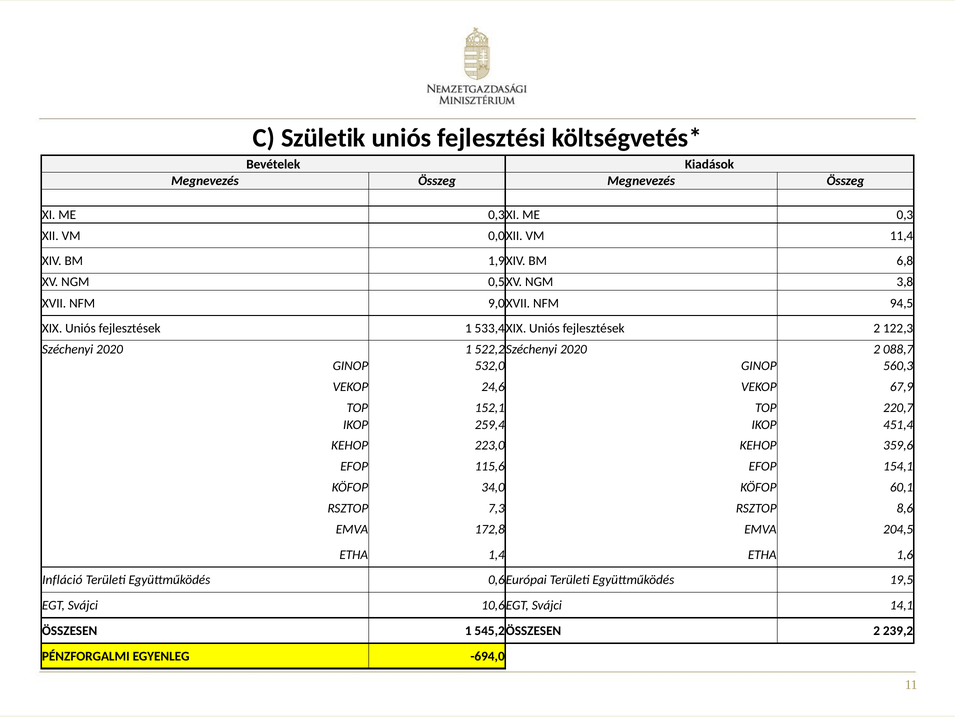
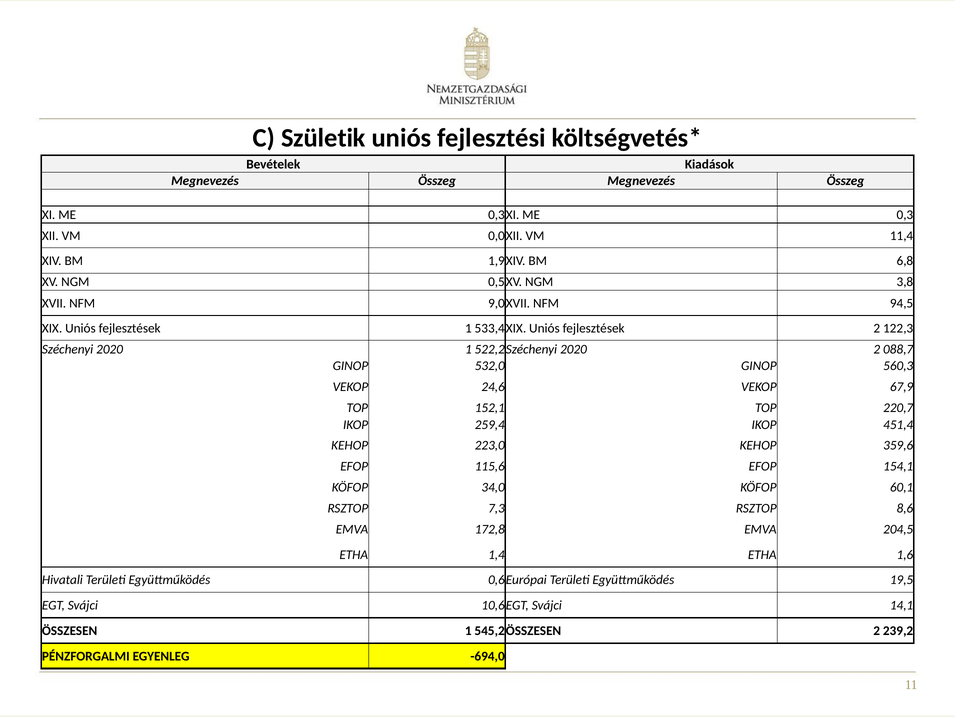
Infláció: Infláció -> Hivatali (62, 579)
